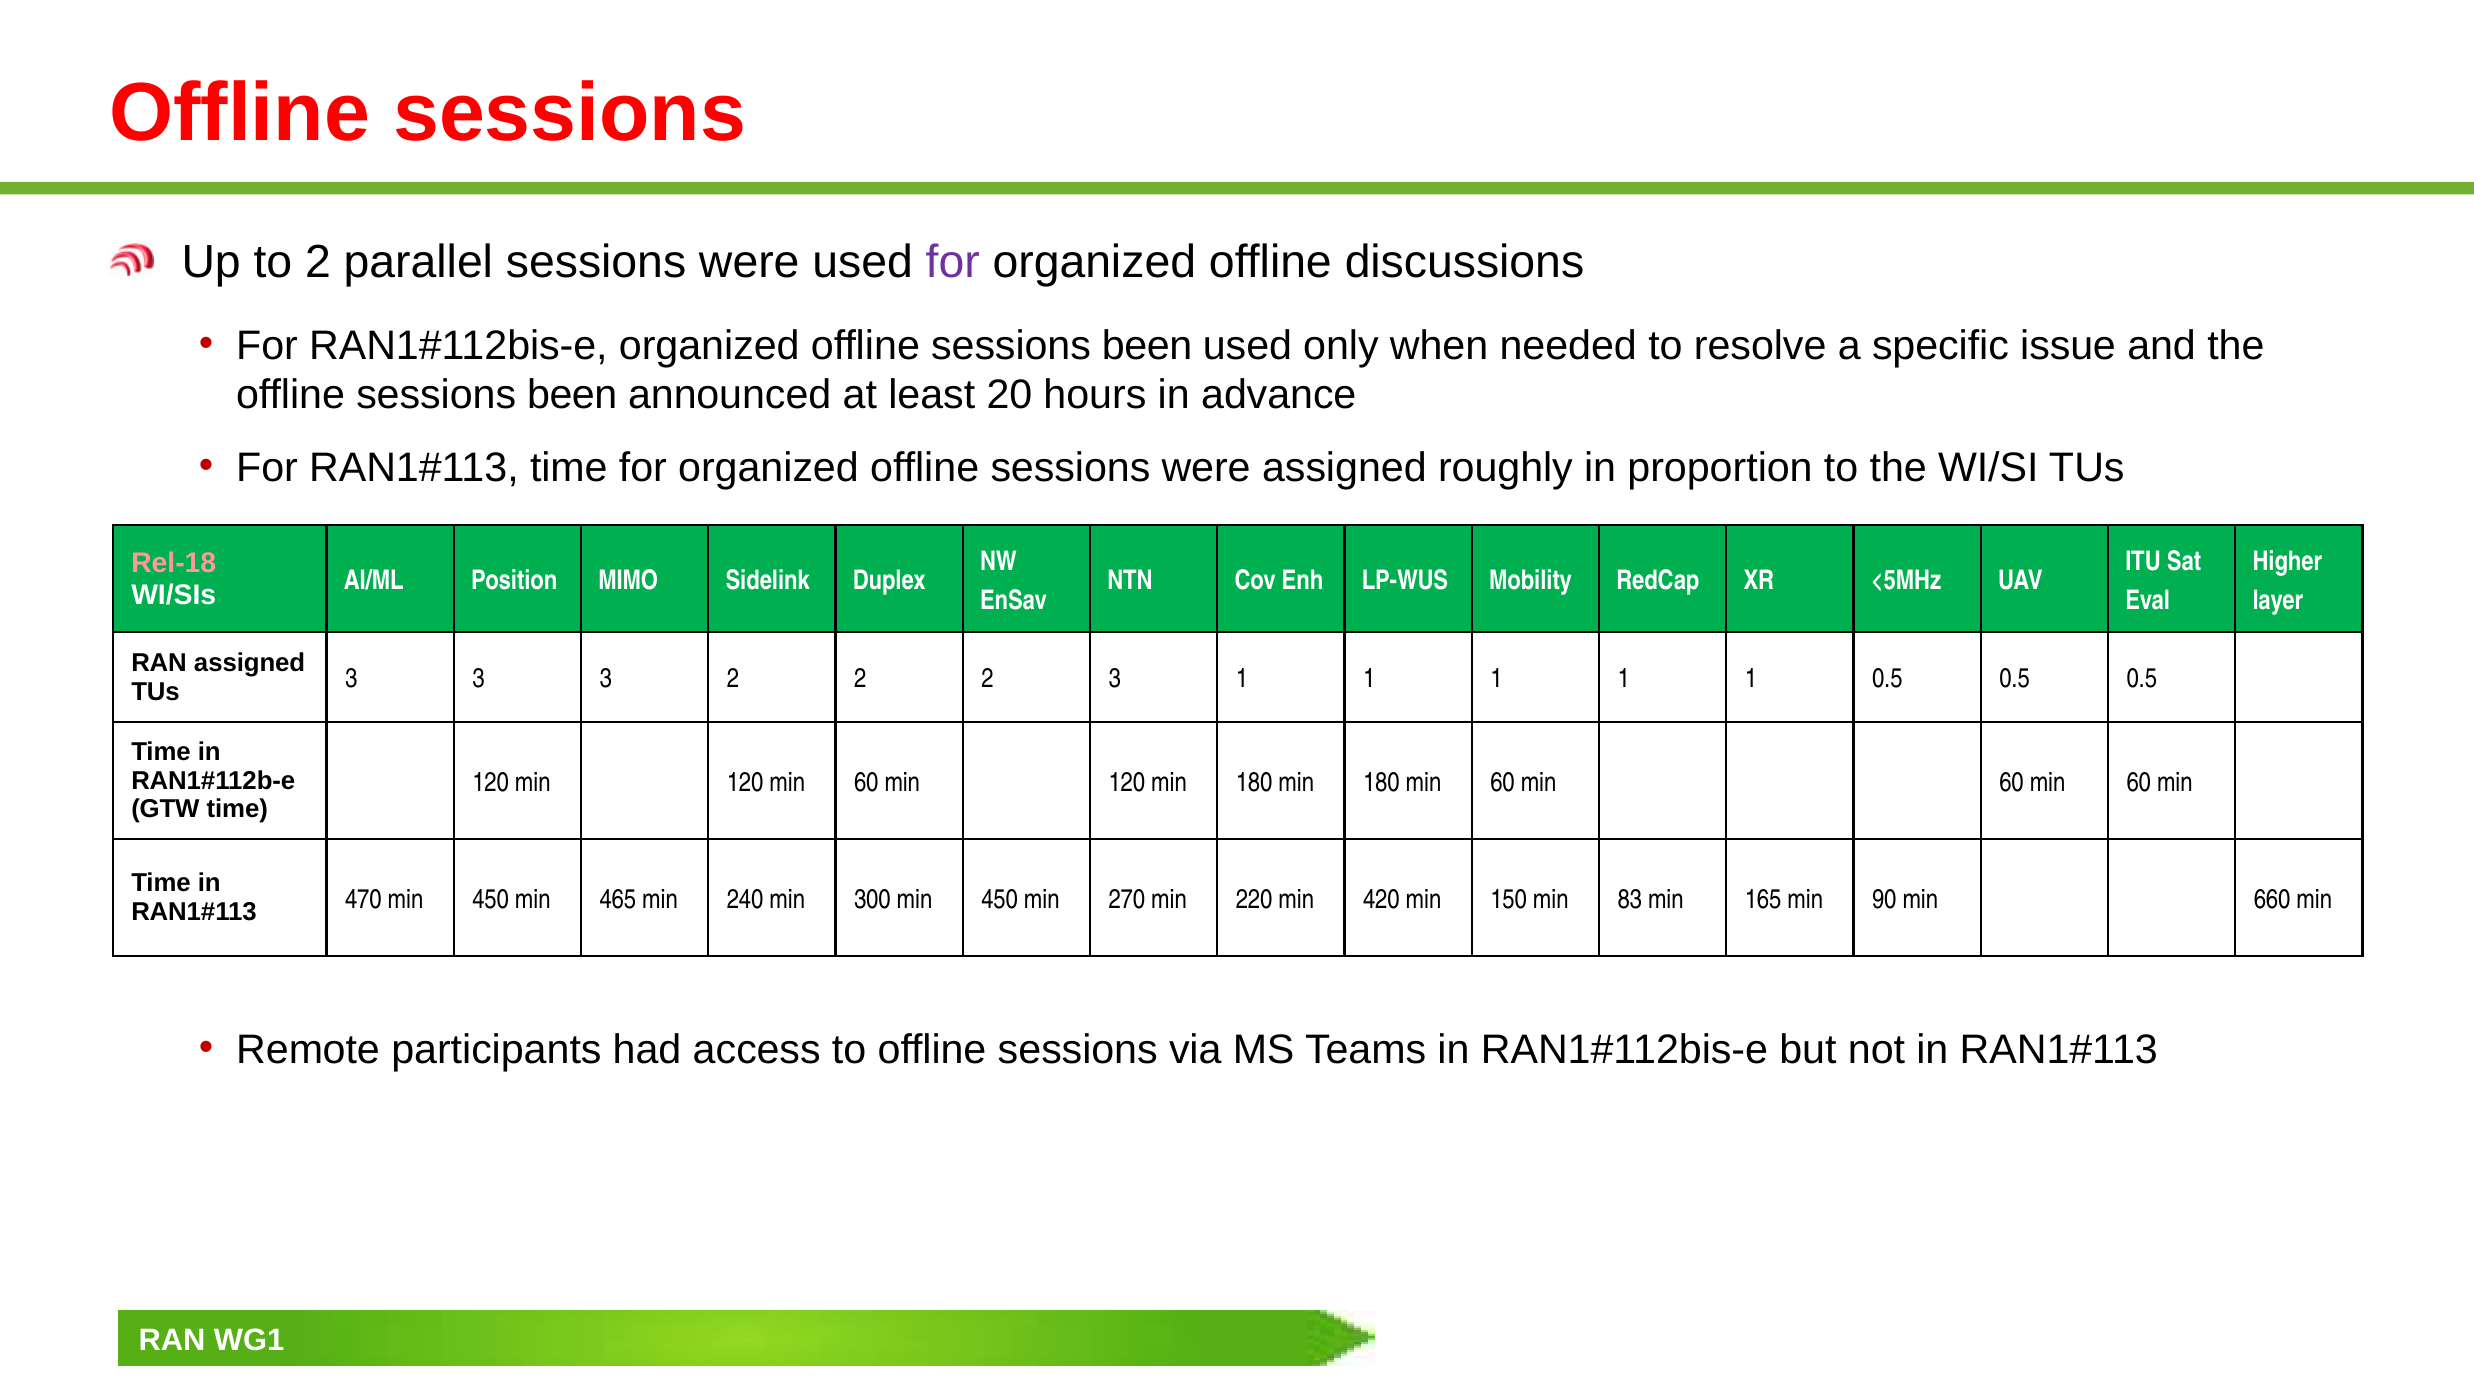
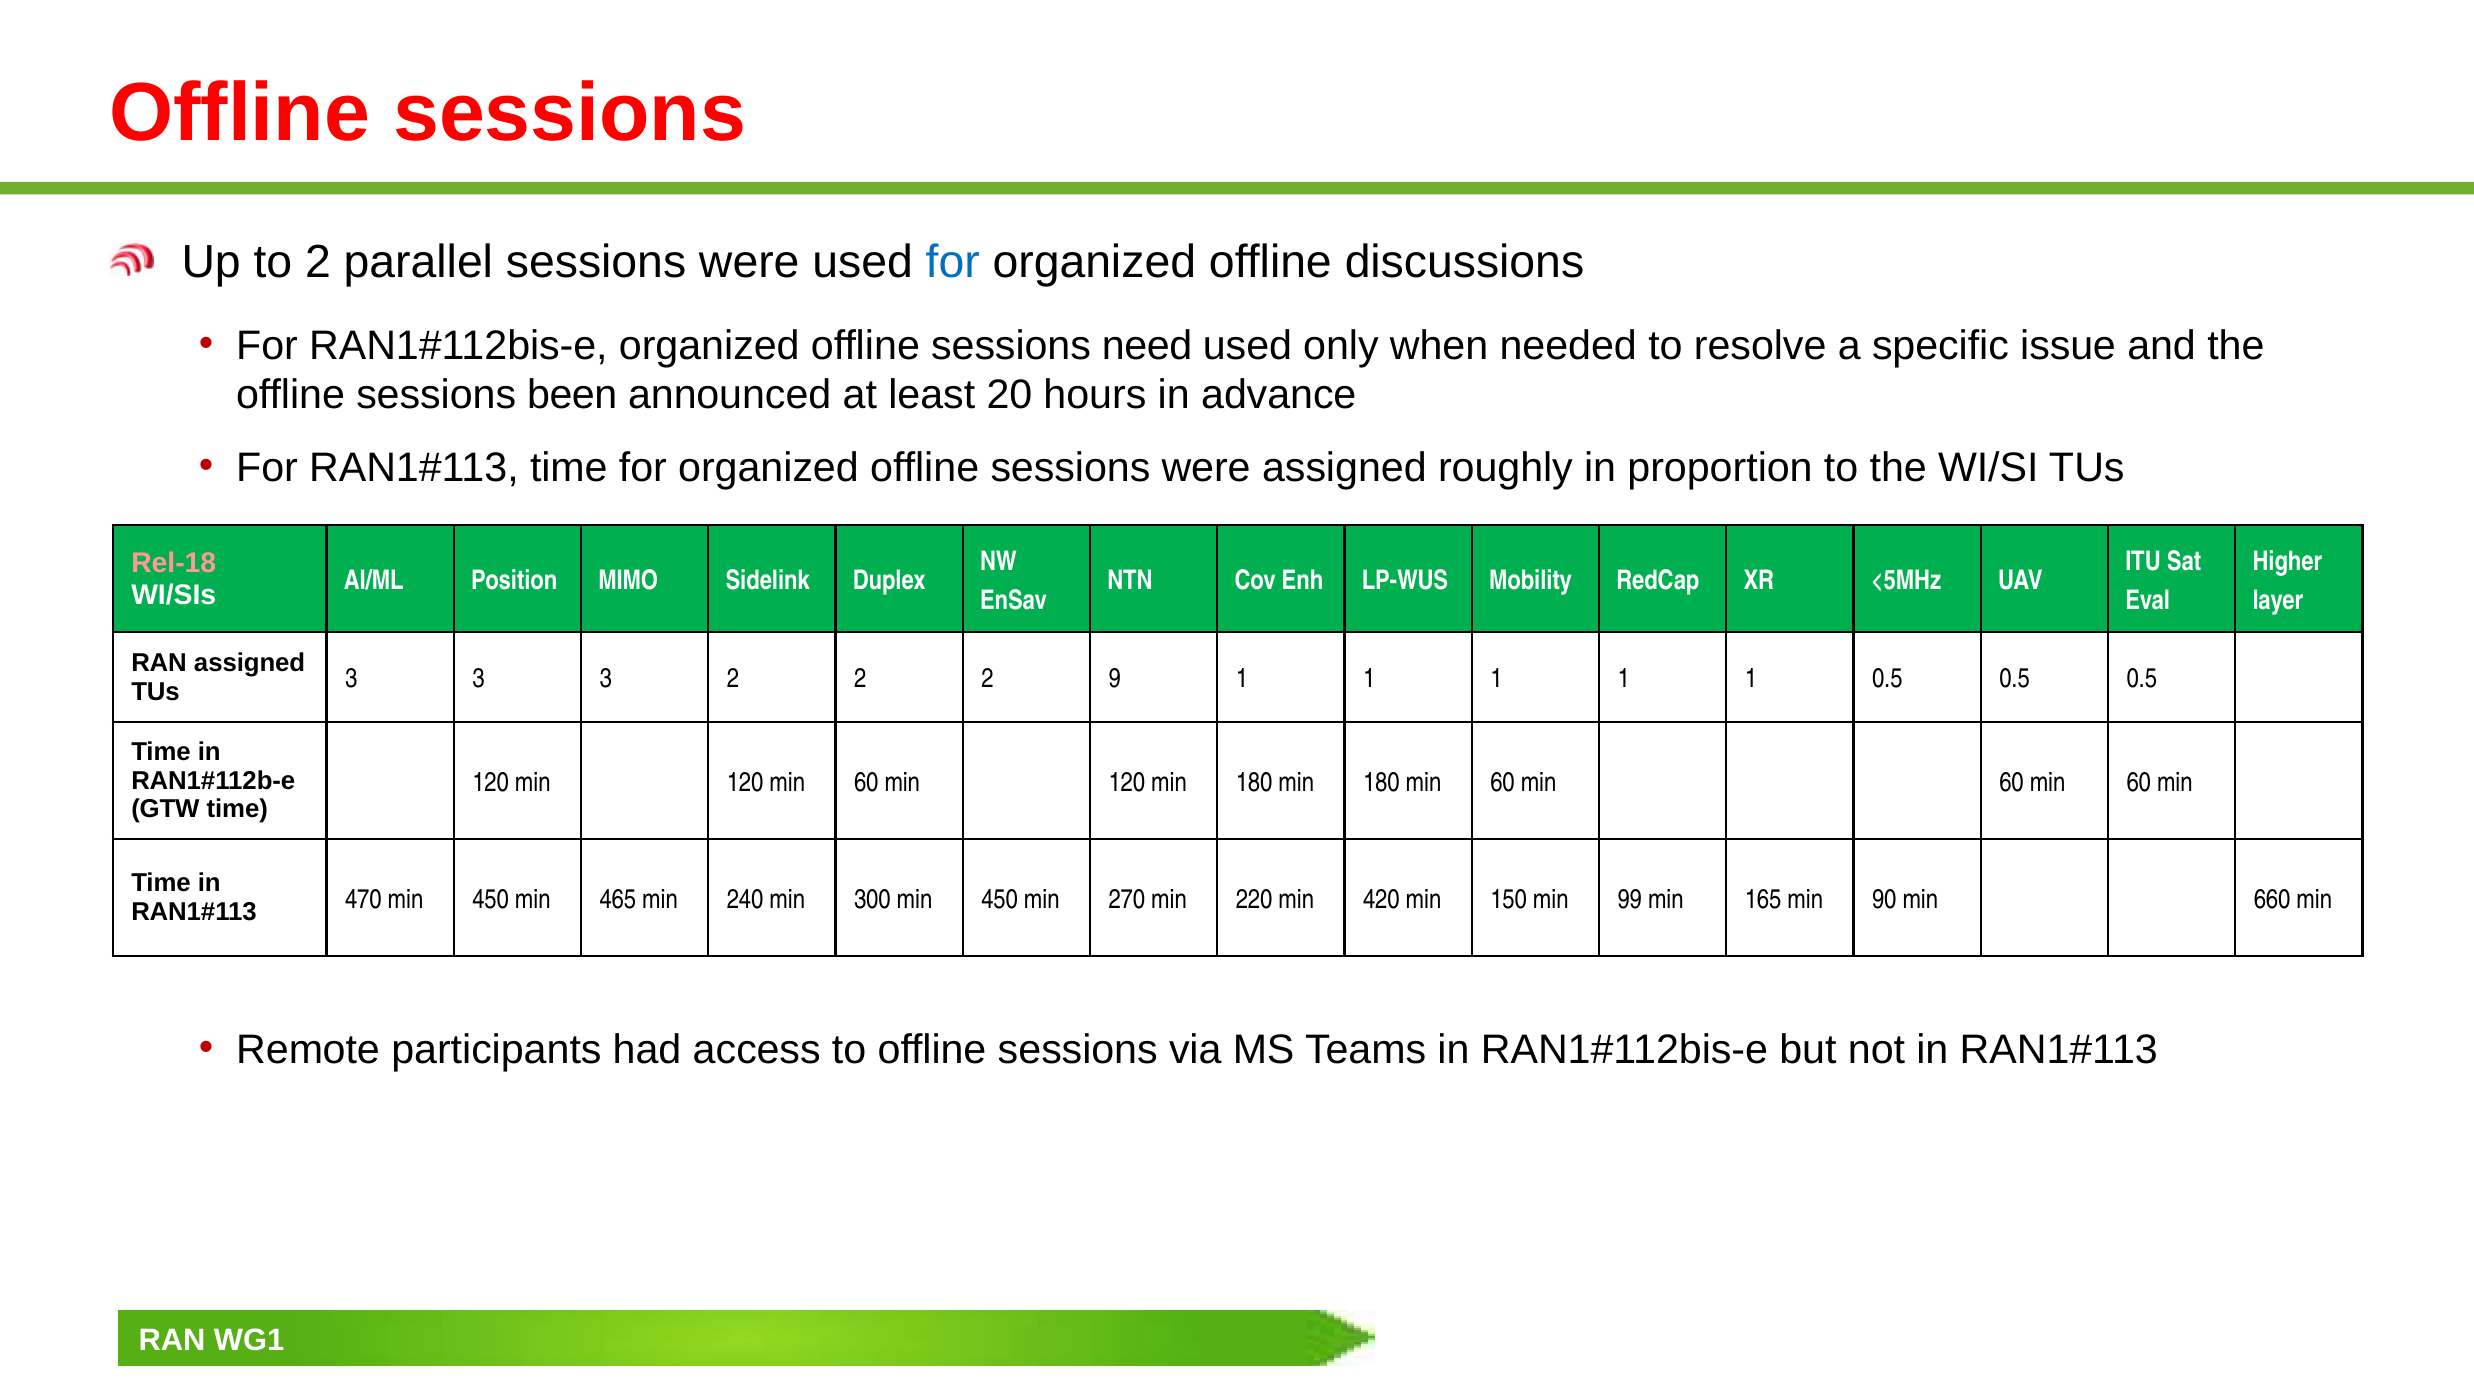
for colour: purple -> blue (953, 262)
organized offline sessions been: been -> need (1147, 346)
2 3: 3 -> 9 (1115, 678)
83: 83 -> 99 (1630, 899)
